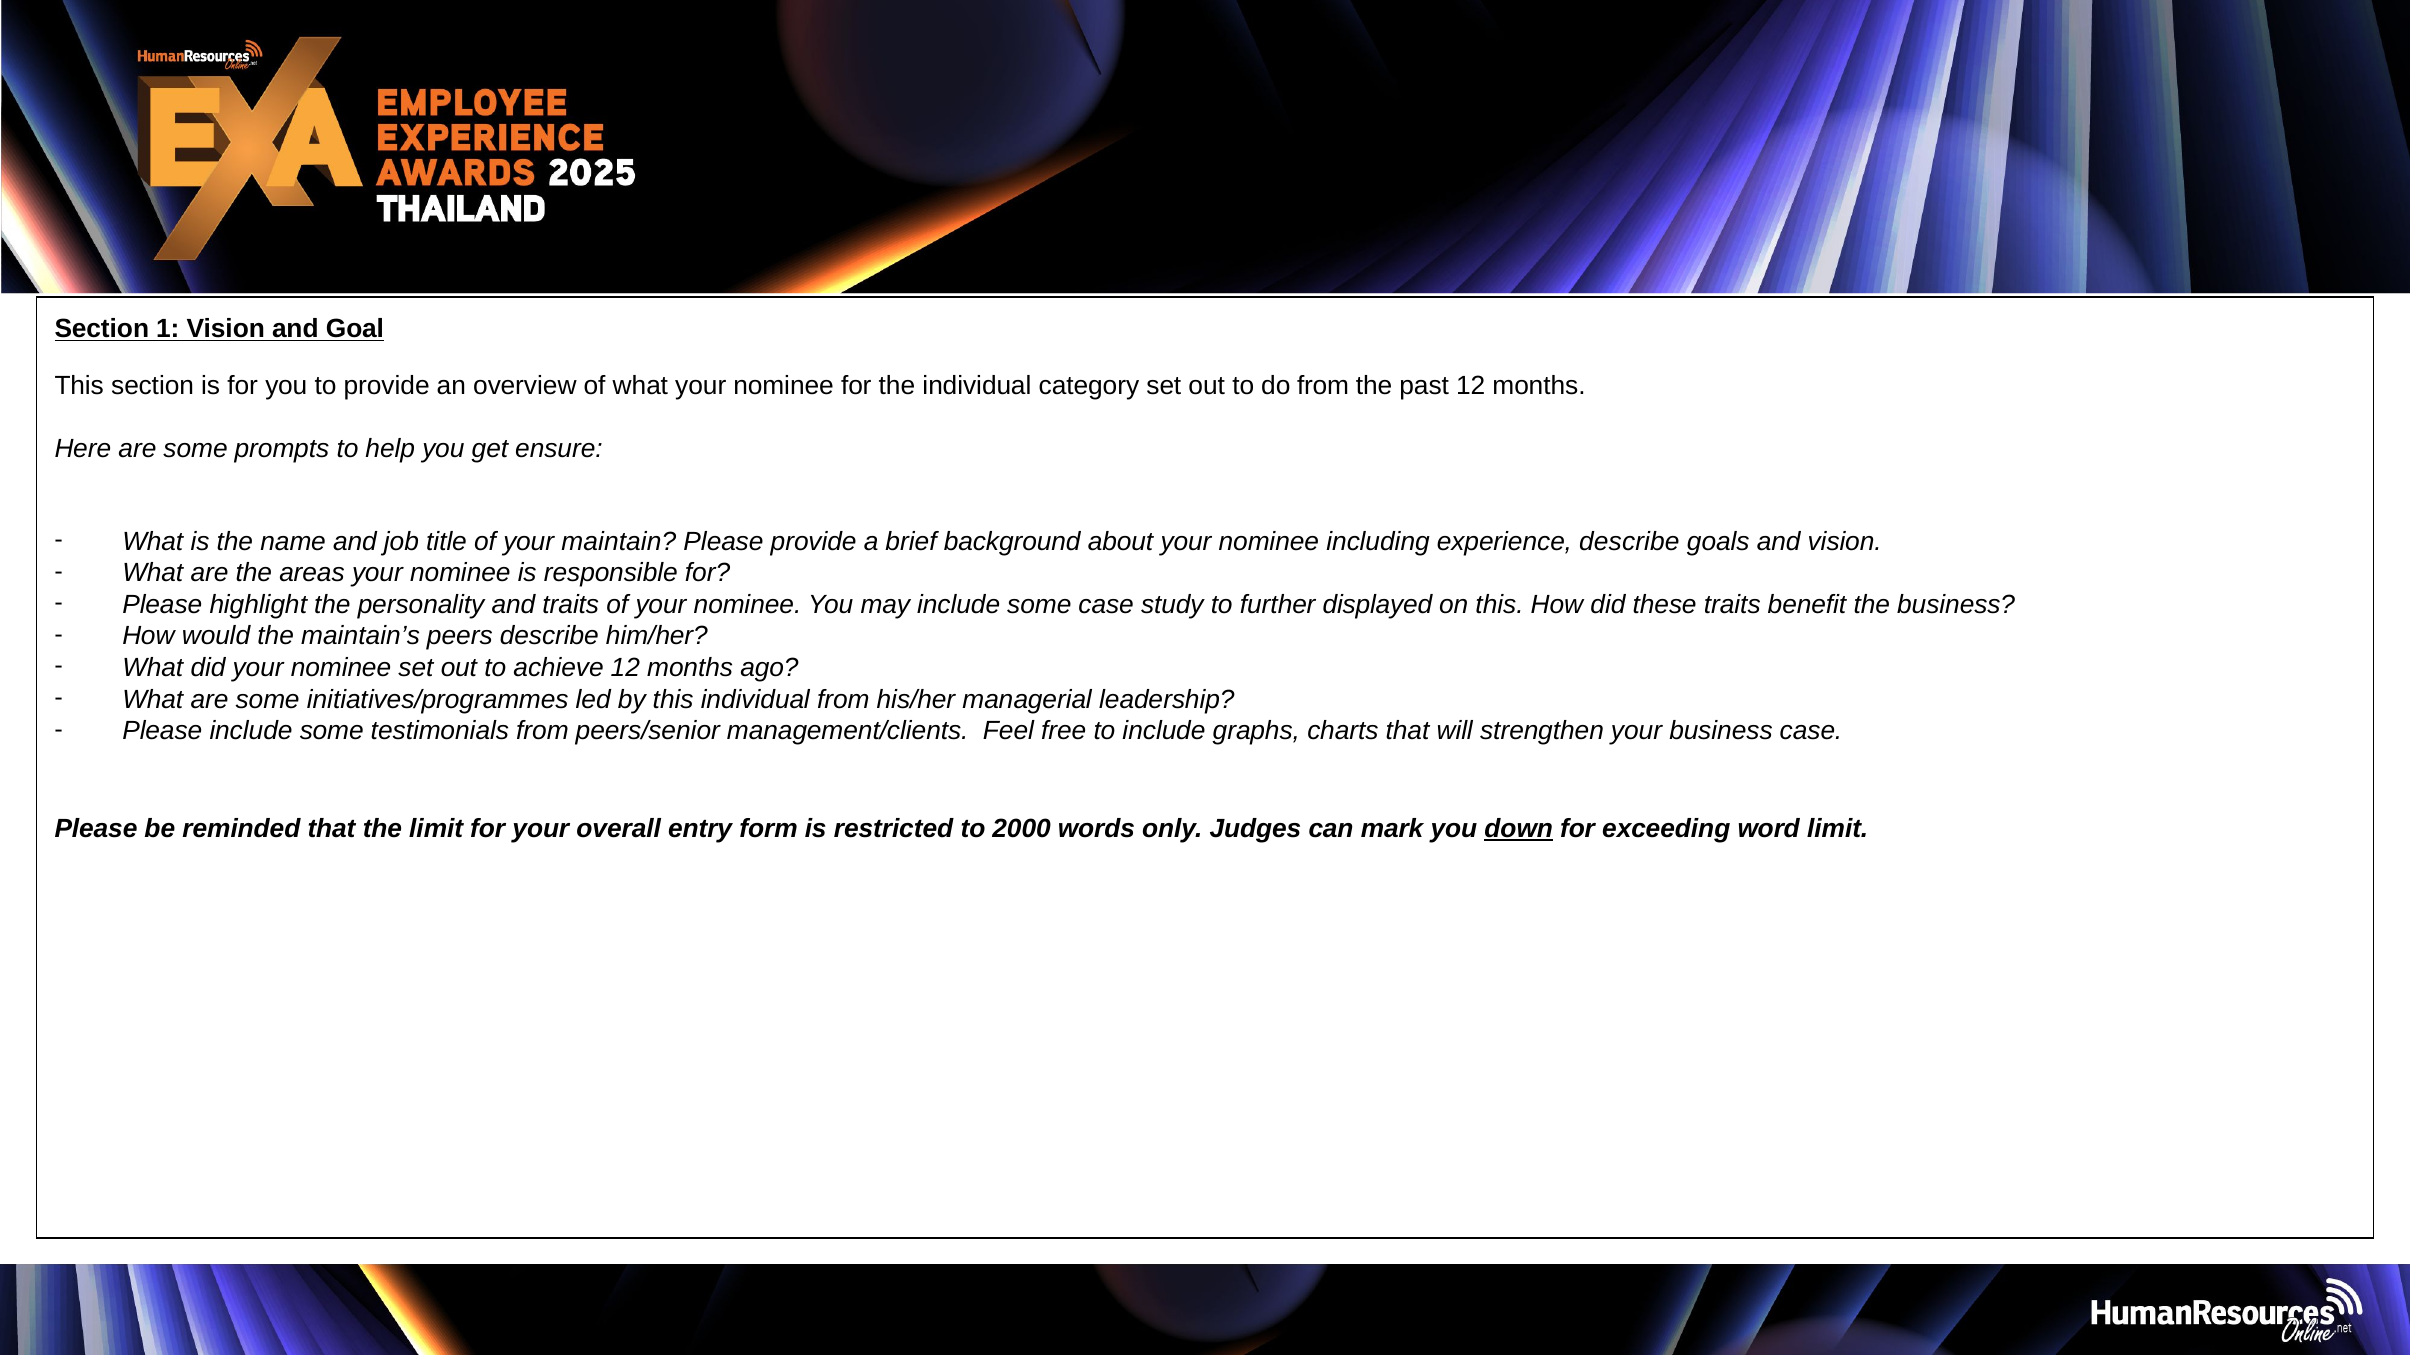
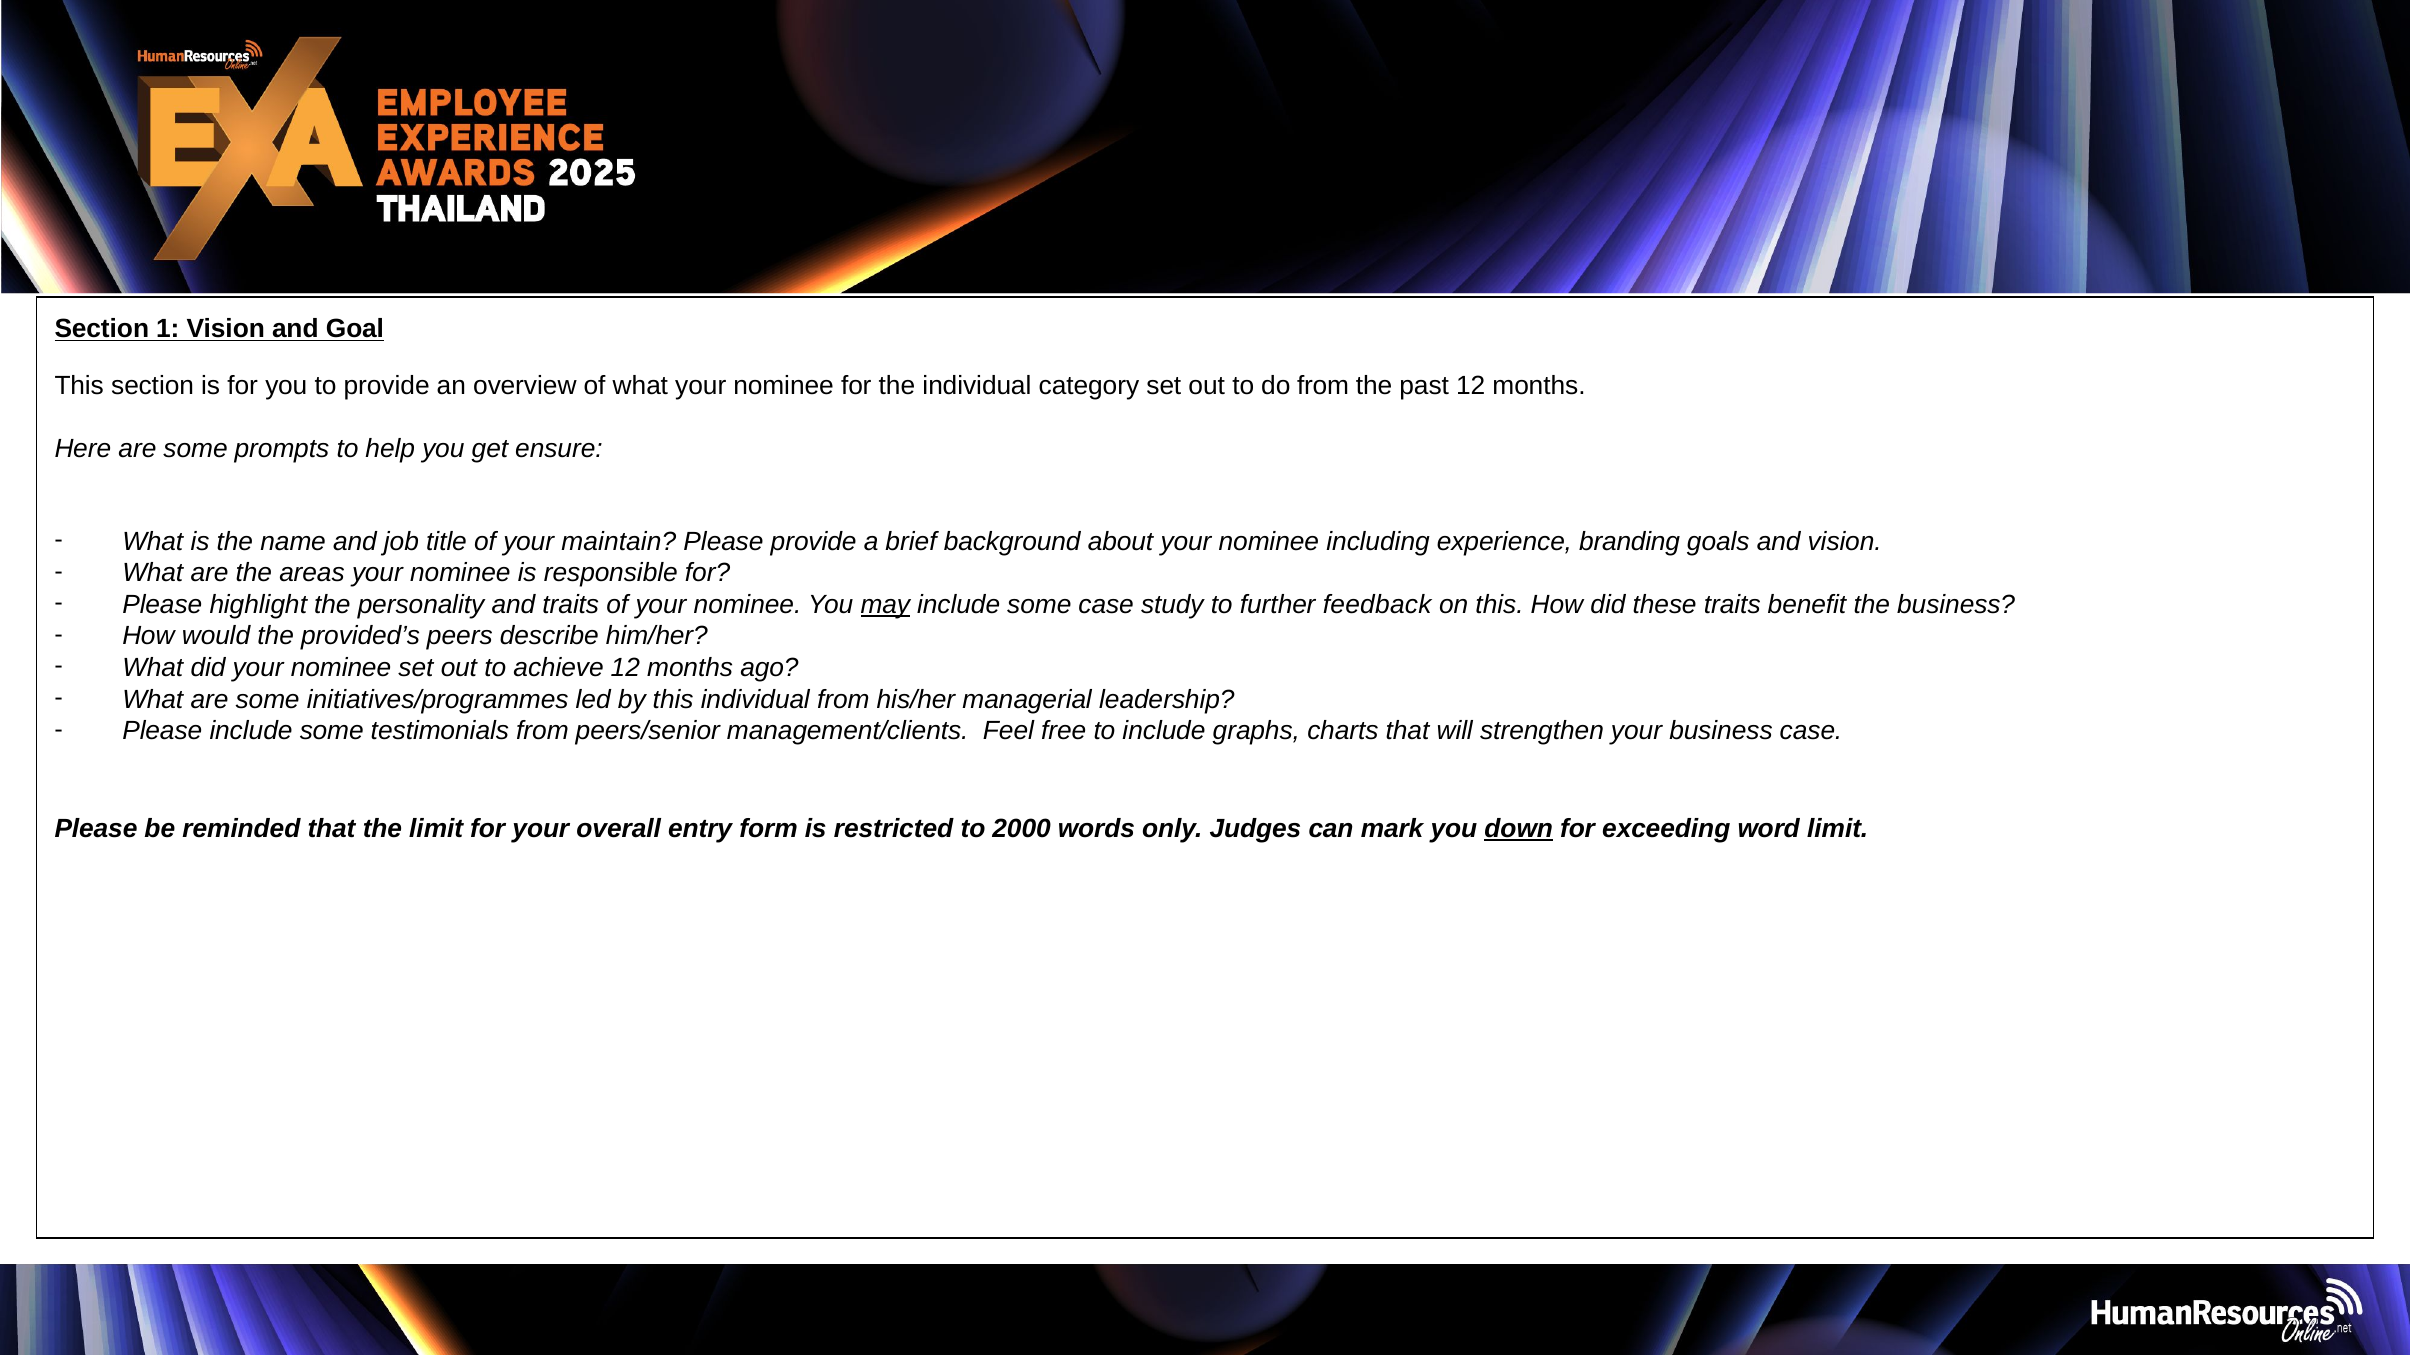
experience describe: describe -> branding (1630, 542)
may underline: none -> present (885, 605)
displayed: displayed -> feedback (1377, 605)
maintain’s: maintain’s -> provided’s (361, 637)
